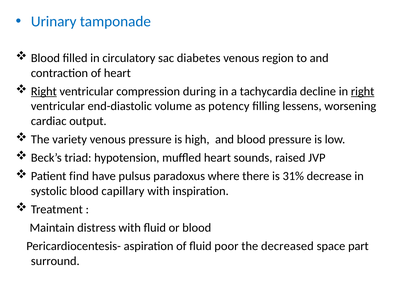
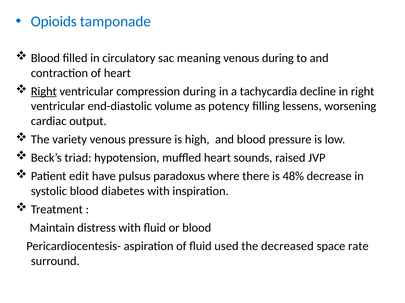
Urinary: Urinary -> Opioids (54, 22)
diabetes: diabetes -> meaning (199, 58)
venous region: region -> during (278, 58)
right underline: present -> none (363, 92)
find: find -> edit (79, 177)
31%: 31% -> 48% (293, 177)
capillary: capillary -> diabetes (123, 191)
poor: poor -> used (226, 247)
part: part -> rate (358, 247)
